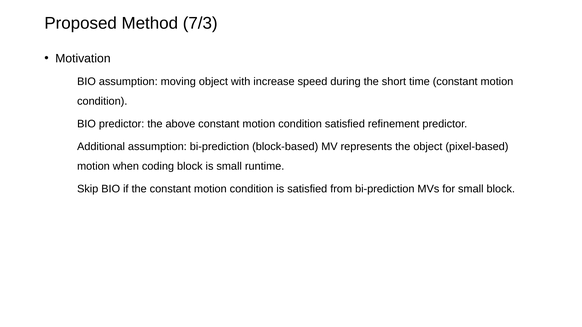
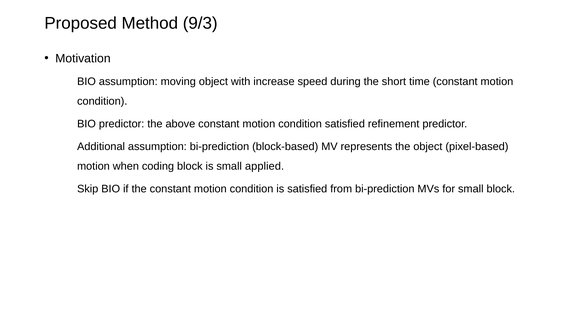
7/3: 7/3 -> 9/3 (200, 23)
runtime: runtime -> applied (265, 166)
